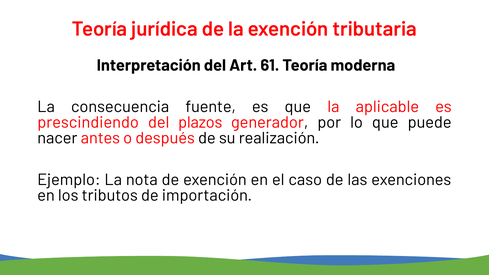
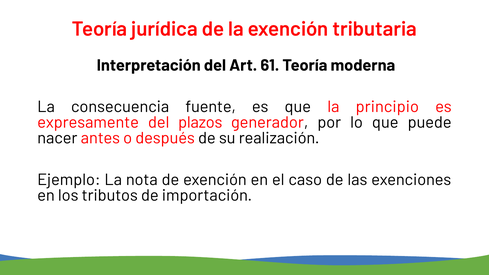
aplicable: aplicable -> principio (387, 107)
prescindiendo: prescindiendo -> expresamente (88, 122)
